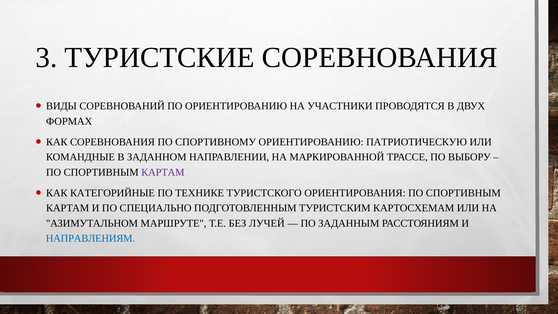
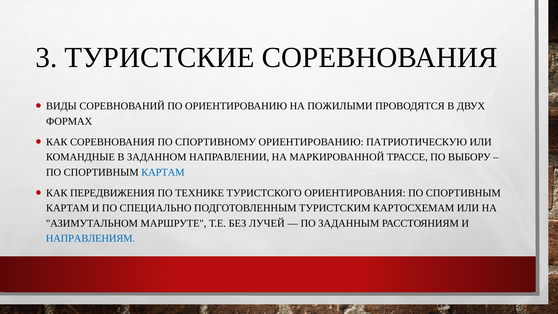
УЧАСТНИКИ: УЧАСТНИКИ -> ПОЖИЛЫМИ (340, 106)
КАРТАМ colour: purple -> blue (163, 172)
КАТЕГОРИЙНЫЕ: КАТЕГОРИЙНЫЕ -> ПЕРЕДВИЖЕНИЯ (113, 193)
